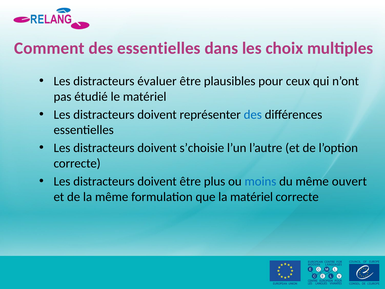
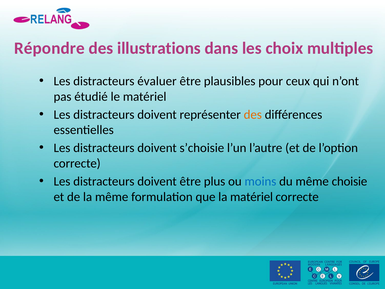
Comment: Comment -> Répondre (49, 48)
des essentielles: essentielles -> illustrations (159, 48)
des colour: blue -> orange (253, 114)
ouvert: ouvert -> choisie (349, 181)
